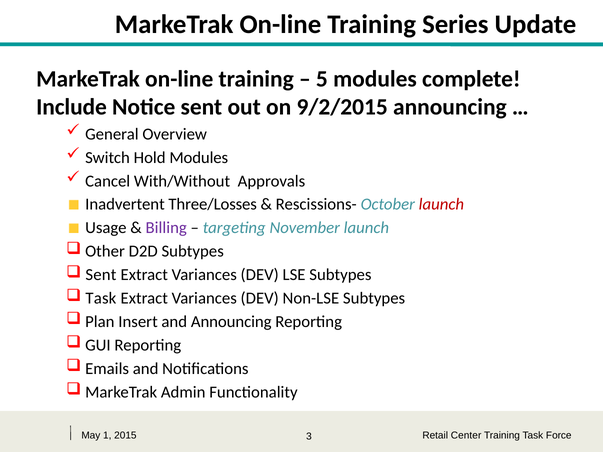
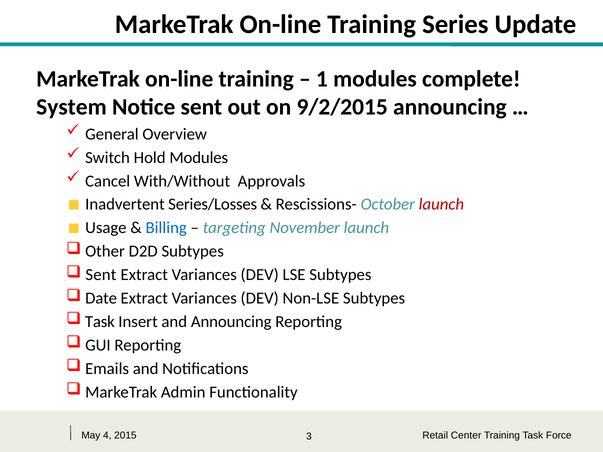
5: 5 -> 1 (322, 79)
Include: Include -> System (71, 107)
Three/Losses: Three/Losses -> Series/Losses (213, 205)
Billing colour: purple -> blue (166, 228)
Task: Task -> Date (101, 298)
Plan: Plan -> Task (100, 322)
1: 1 -> 4 (107, 436)
